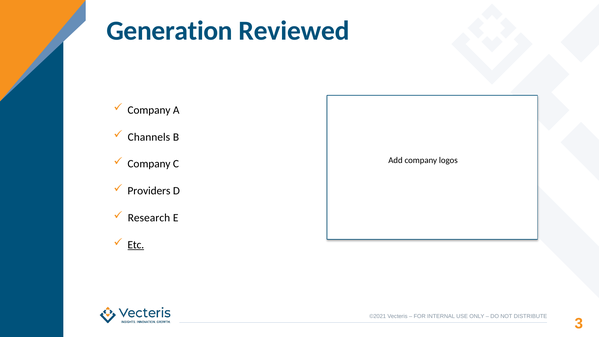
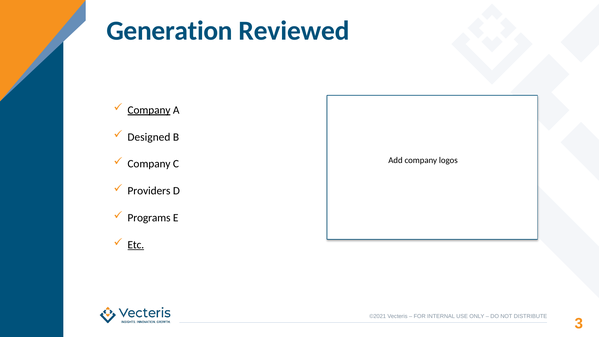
Company underline: none -> present (149, 110)
Channels: Channels -> Designed (149, 137)
Research: Research -> Programs (149, 218)
